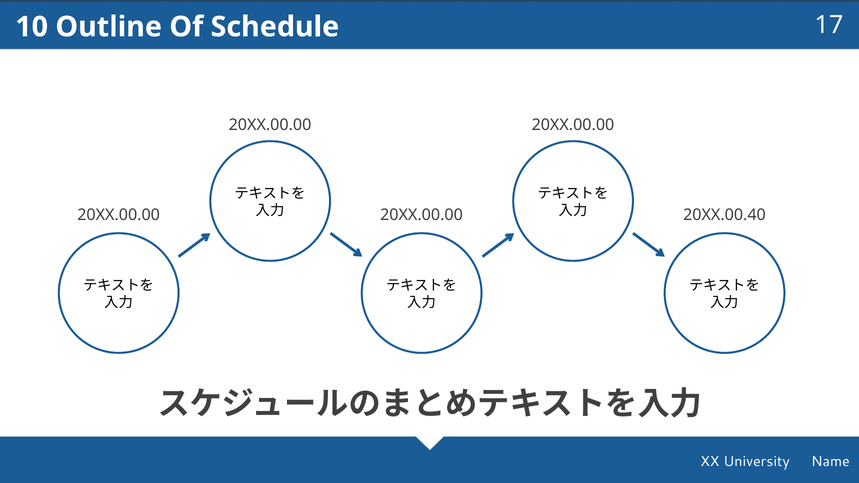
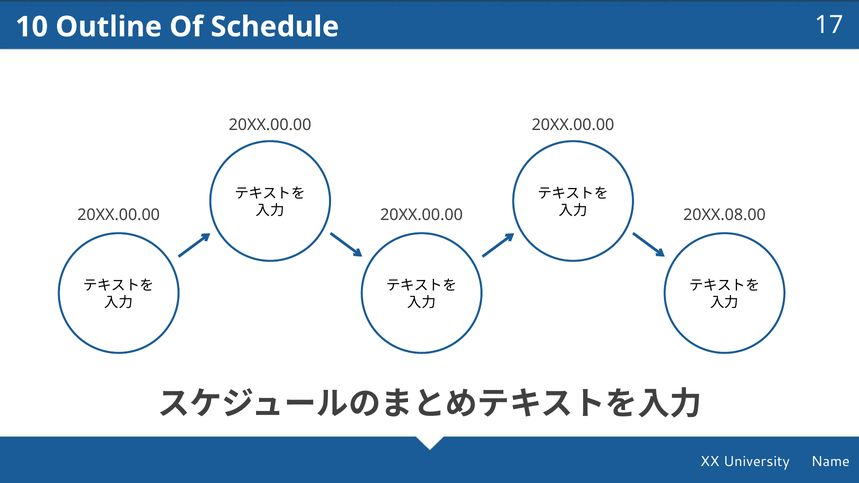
20XX.00.40: 20XX.00.40 -> 20XX.08.00 (724, 215)
